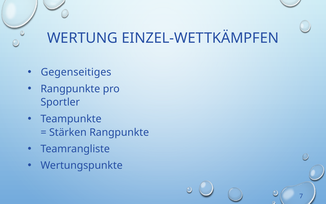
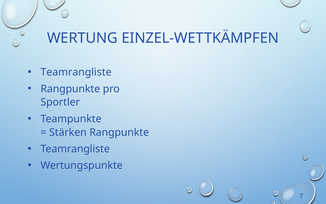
Gegenseitiges: Gegenseitiges -> Teamrangliste (76, 72)
